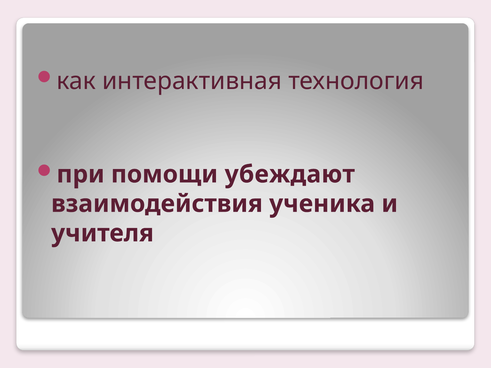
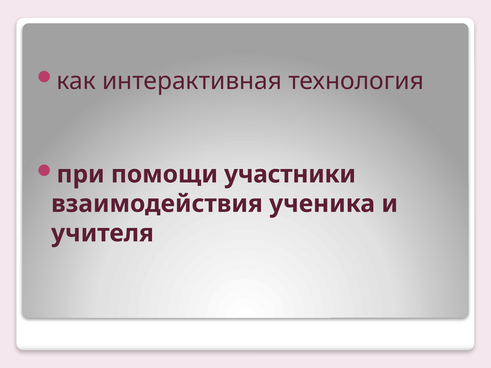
убеждают: убеждают -> участники (290, 174)
